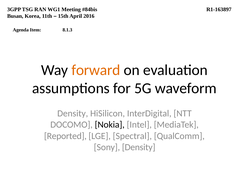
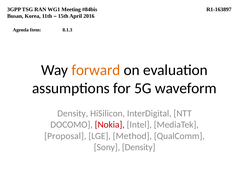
Nokia colour: black -> red (110, 125)
Reported: Reported -> Proposal (65, 136)
Spectral: Spectral -> Method (132, 136)
